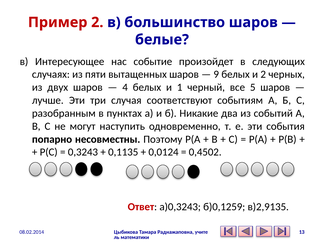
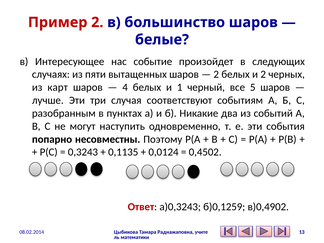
9: 9 -> 2 (216, 74)
двух: двух -> карт (58, 87)
в)2,9135: в)2,9135 -> в)0,4902 (268, 207)
